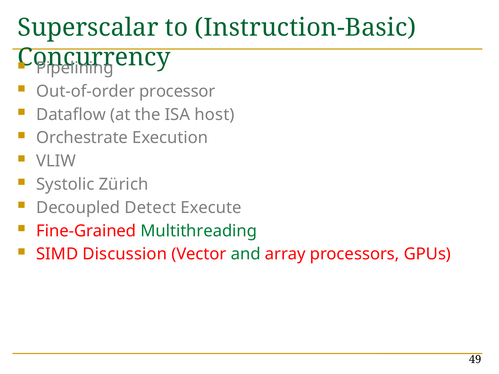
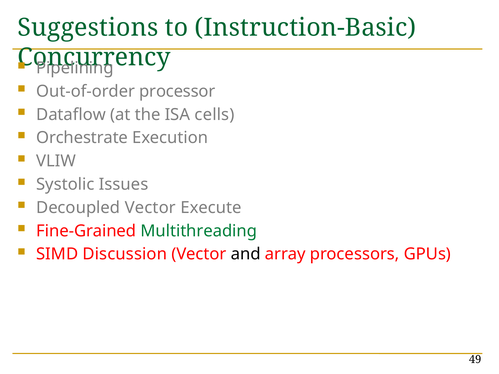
Superscalar: Superscalar -> Suggestions (88, 28)
host: host -> cells (215, 115)
Zürich: Zürich -> Issues (124, 184)
Decoupled Detect: Detect -> Vector (150, 208)
and colour: green -> black (246, 254)
